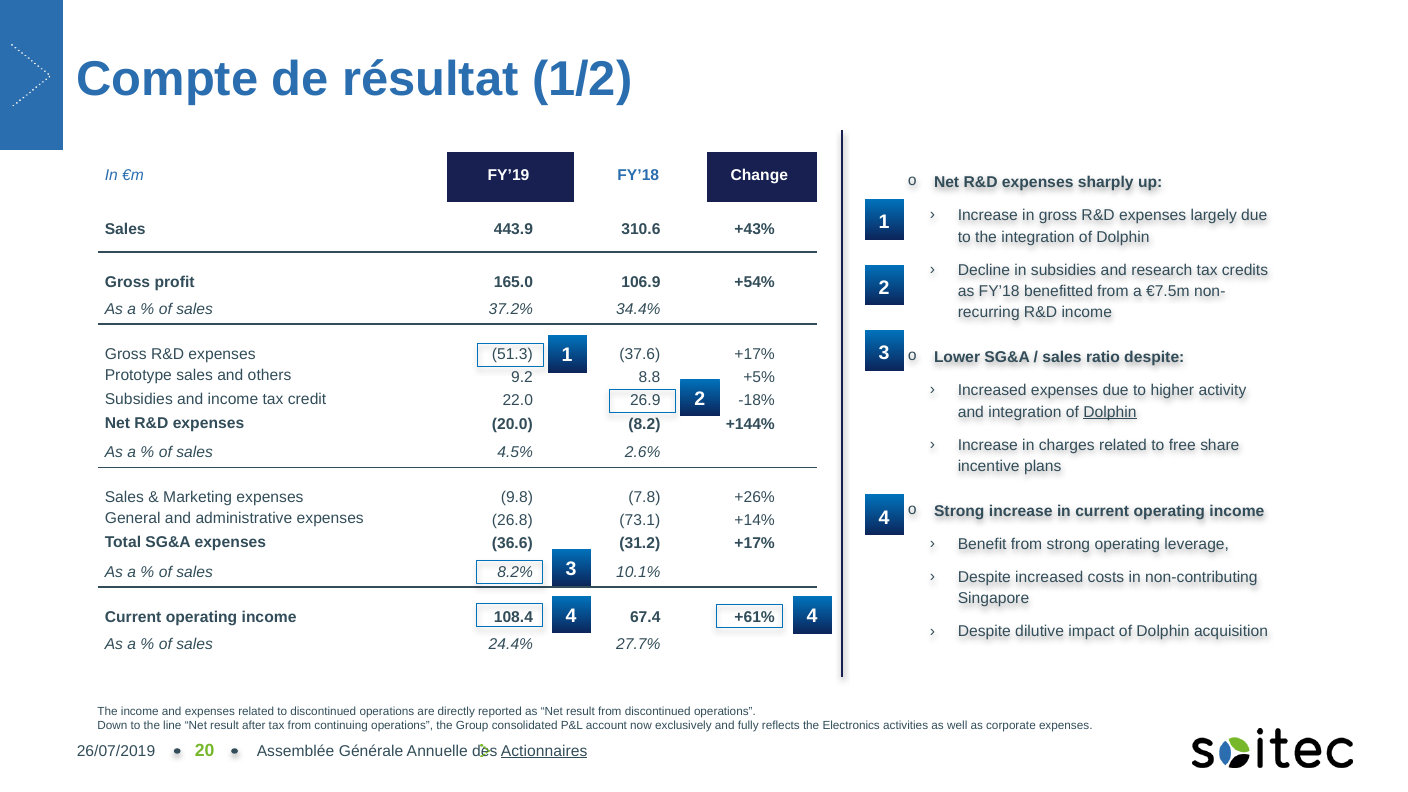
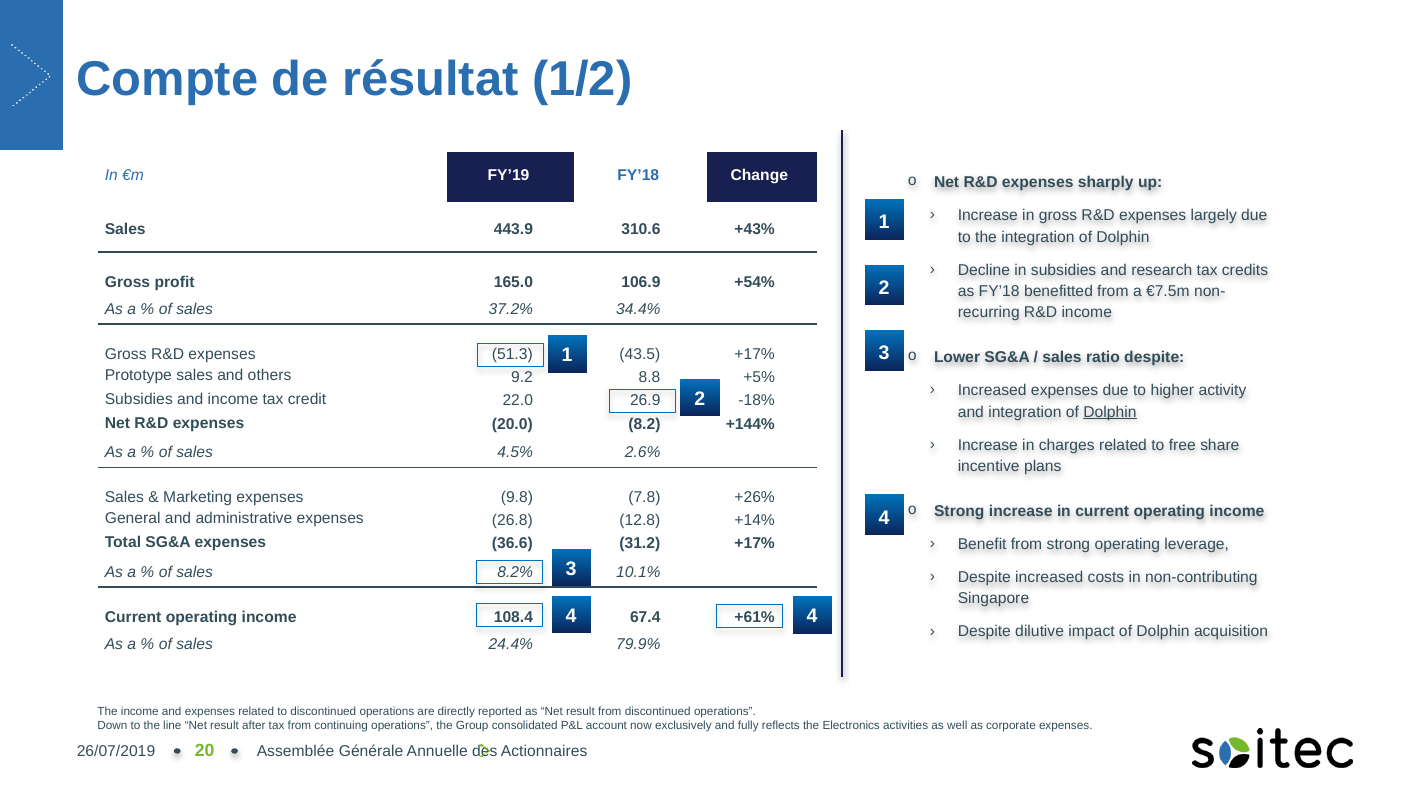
37.6: 37.6 -> 43.5 (640, 355)
73.1: 73.1 -> 12.8 (640, 520)
27.7%: 27.7% -> 79.9% (638, 644)
Actionnaires underline: present -> none (544, 751)
